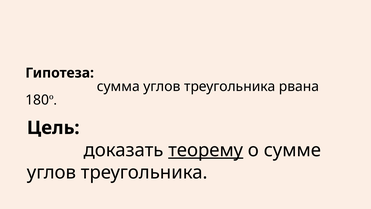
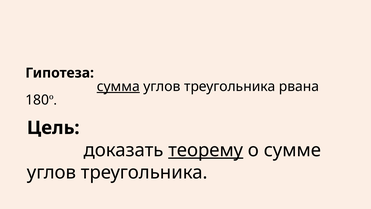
сумма underline: none -> present (118, 86)
